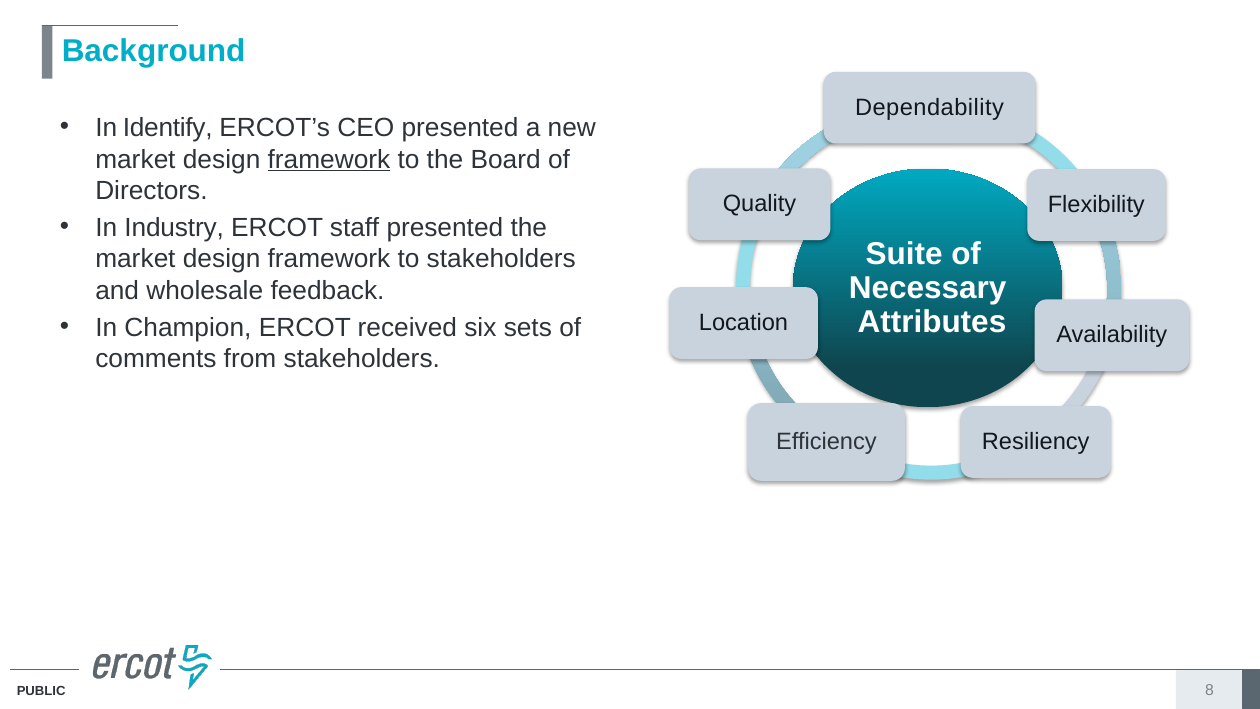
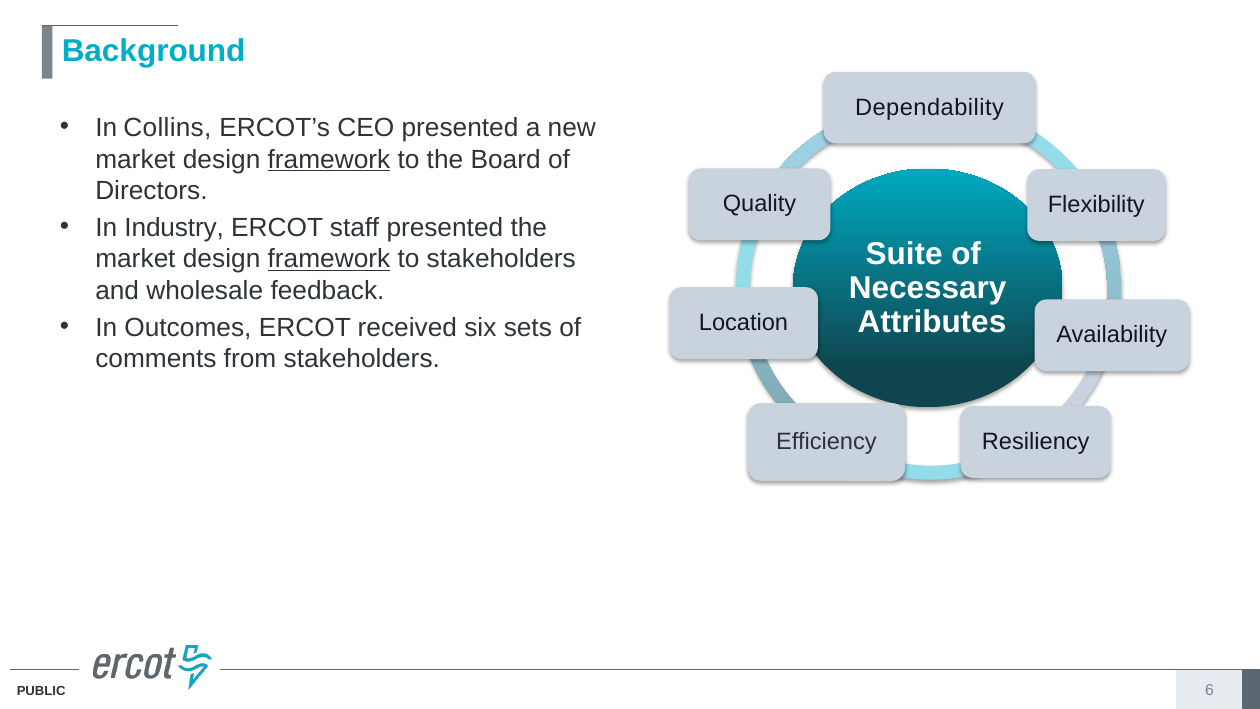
Identify: Identify -> Collins (167, 128)
framework underline: none -> present (329, 259)
Champion: Champion -> Outcomes (188, 327)
8: 8 -> 6 (1209, 691)
